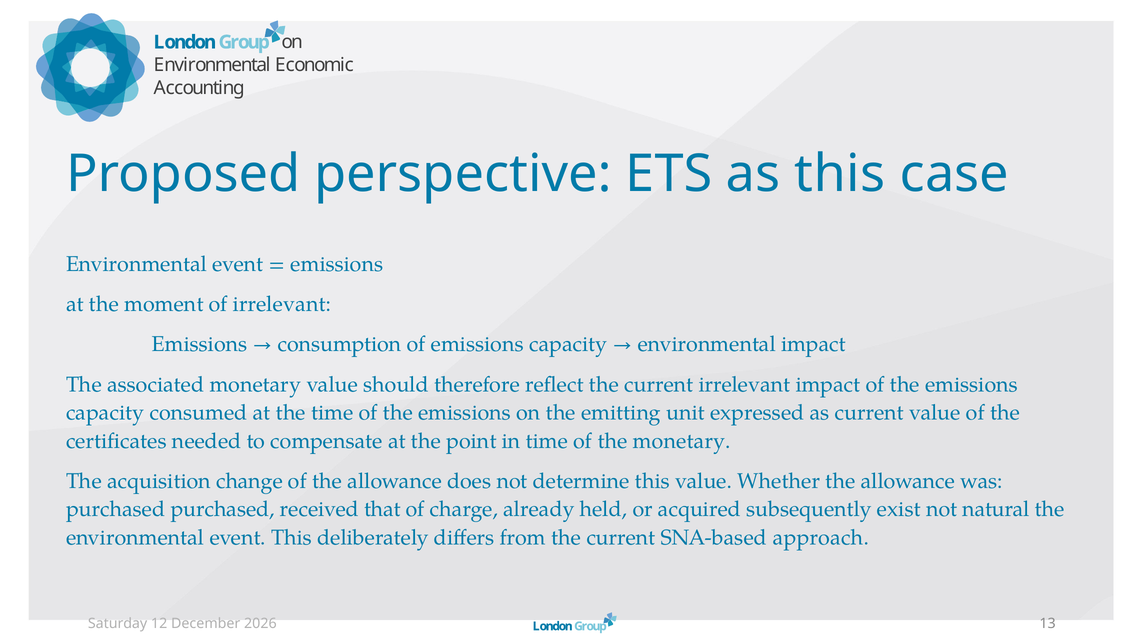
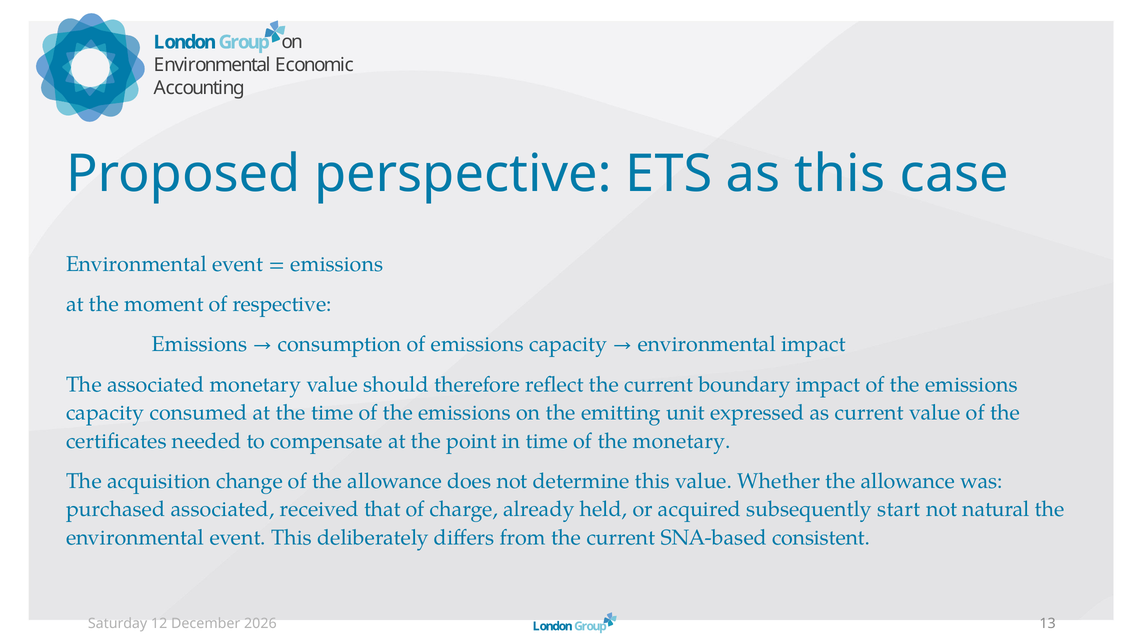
of irrelevant: irrelevant -> respective (282, 304)
current irrelevant: irrelevant -> boundary (745, 385)
purchased purchased: purchased -> associated (222, 510)
exist: exist -> start (899, 510)
approach: approach -> consistent (821, 538)
